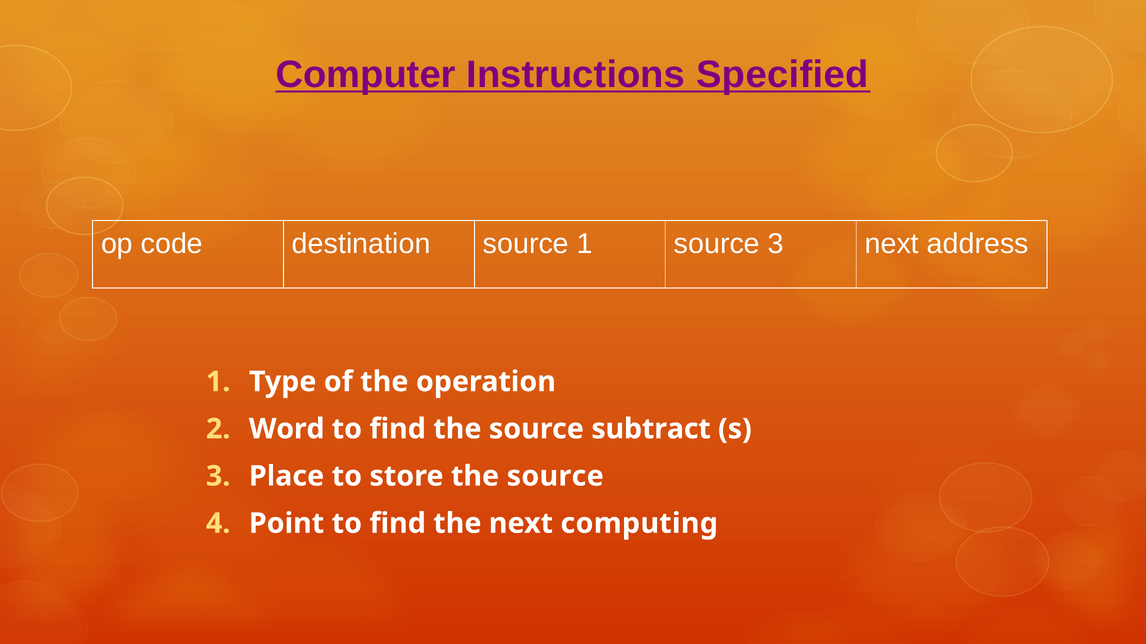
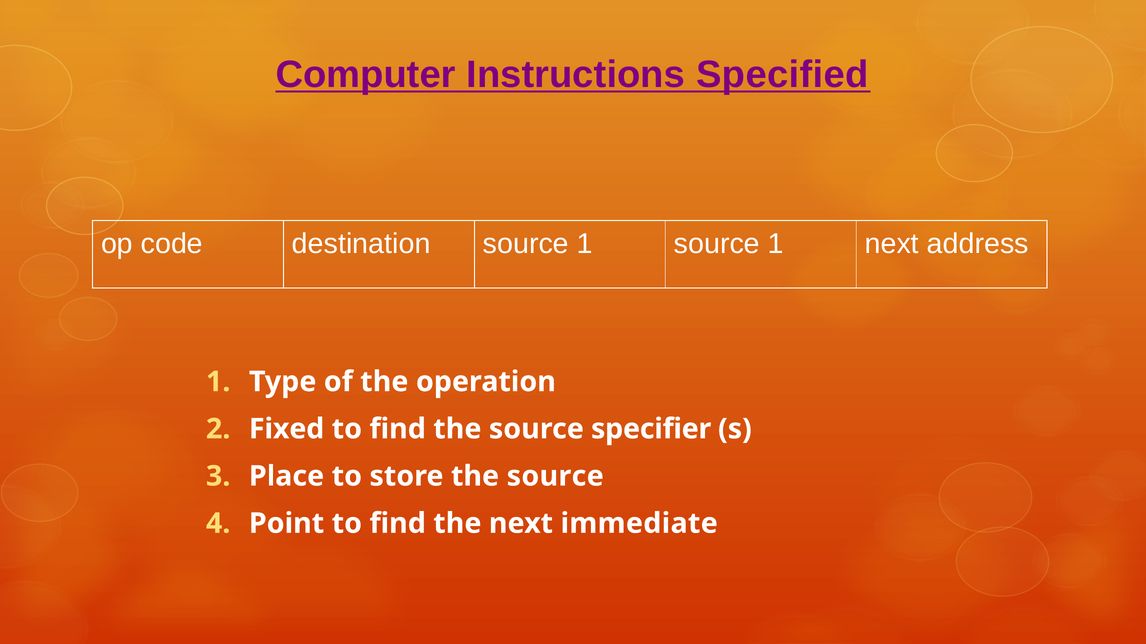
code source 3: 3 -> 1 (776, 244)
Word: Word -> Fixed (287, 429)
subtract: subtract -> specifier (651, 429)
computing: computing -> immediate (639, 524)
